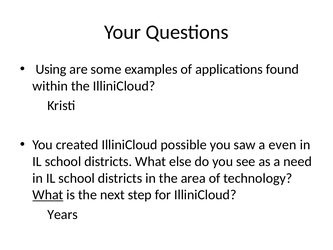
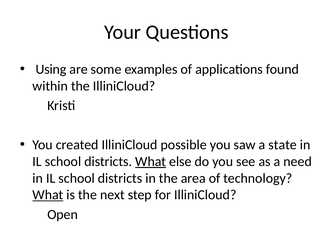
even: even -> state (283, 145)
What underline: none -> present (151, 161)
Years: Years -> Open (63, 214)
